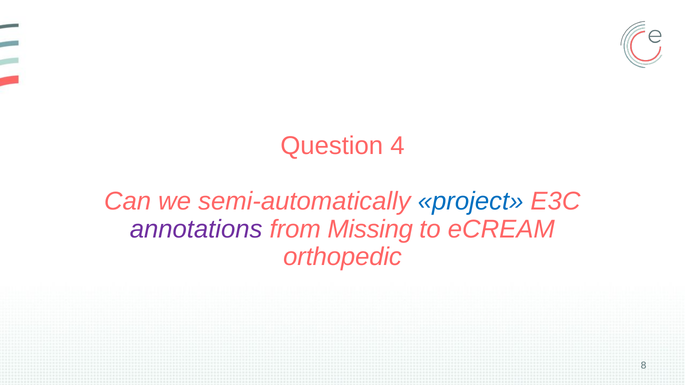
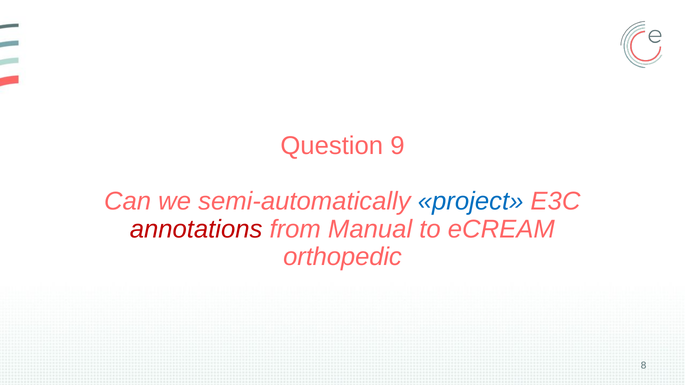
4: 4 -> 9 (397, 146)
annotations colour: purple -> red (196, 229)
Missing: Missing -> Manual (370, 229)
